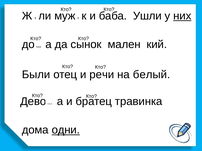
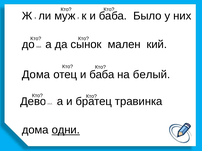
Ушли: Ушли -> Было (147, 16)
них underline: present -> none (182, 16)
Были: Были -> Дома (36, 75)
отец и речи: речи -> баба (102, 75)
